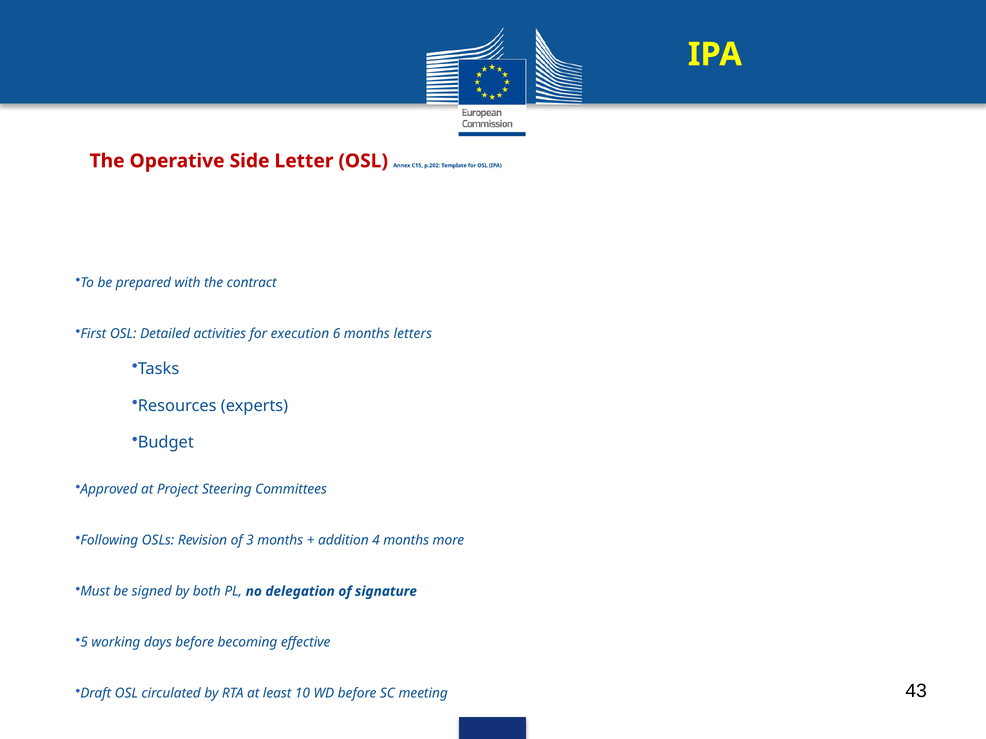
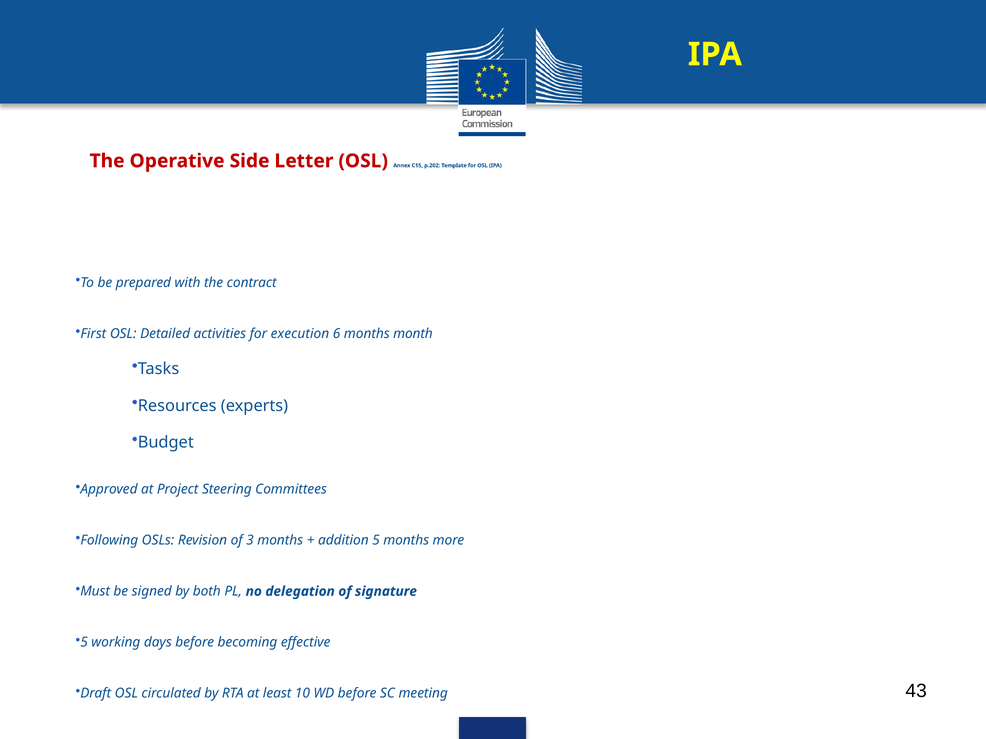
letters: letters -> month (413, 334)
addition 4: 4 -> 5 (376, 541)
